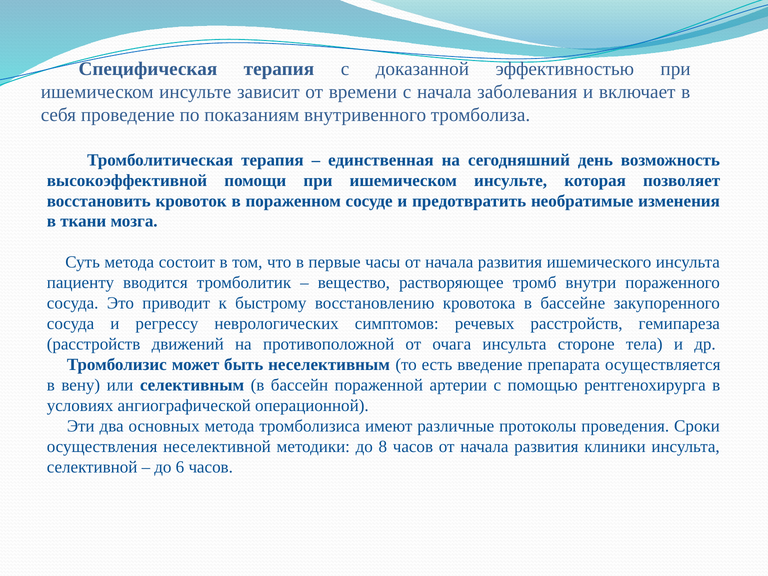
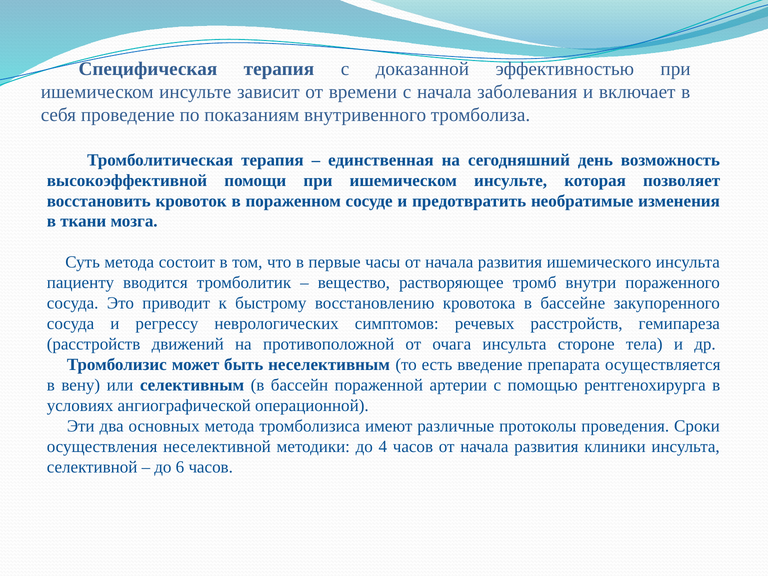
8: 8 -> 4 (383, 447)
